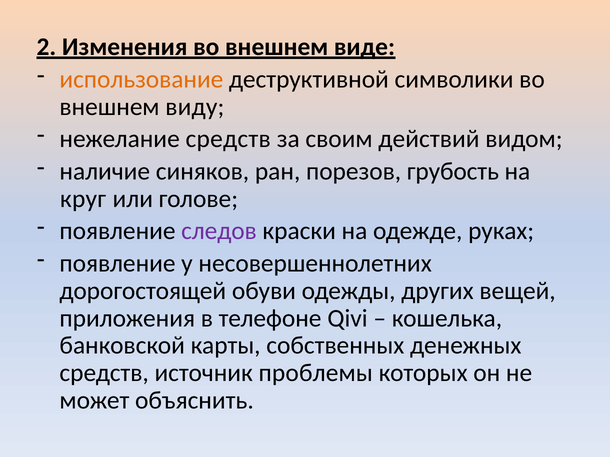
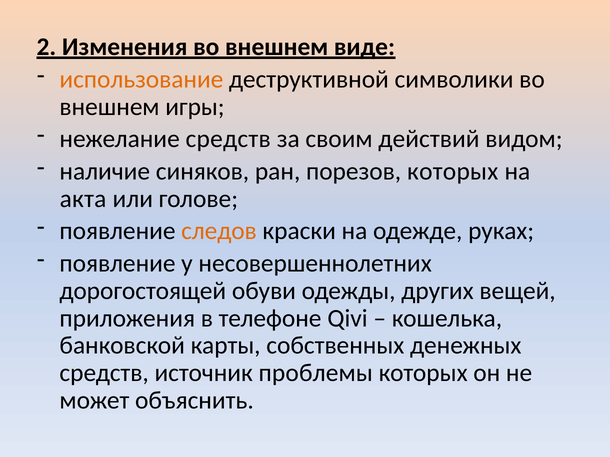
виду: виду -> игры (195, 107)
порезов грубость: грубость -> которых (453, 171)
круг: круг -> акта (83, 199)
следов colour: purple -> orange (219, 231)
